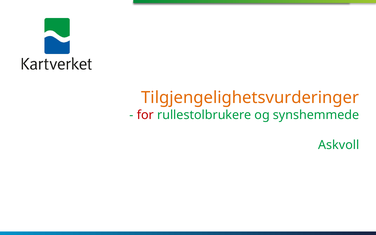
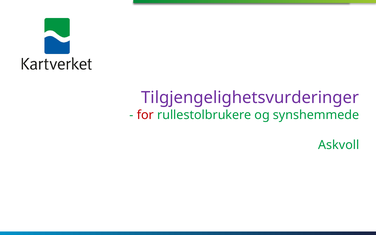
Tilgjengelighetsvurderinger colour: orange -> purple (250, 98)
